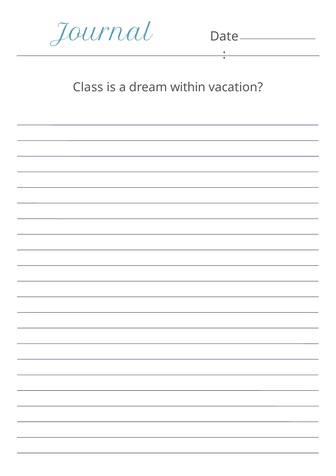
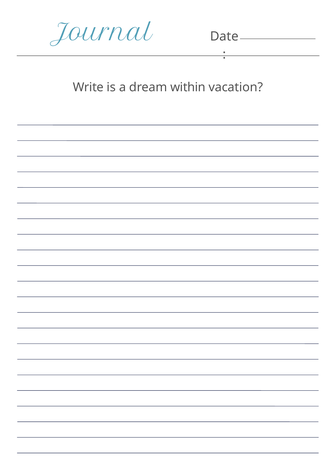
Class: Class -> Write (88, 87)
